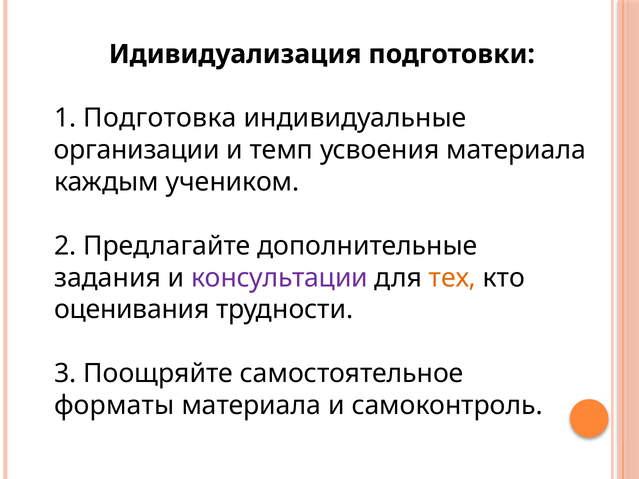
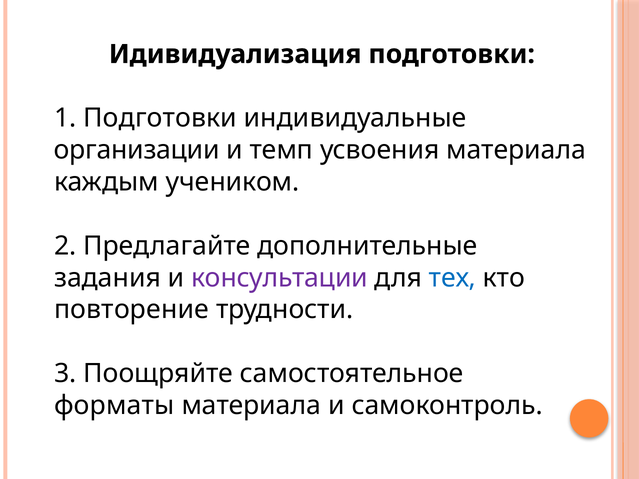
1 Подготовка: Подготовка -> Подготовки (160, 118)
тех colour: orange -> blue (452, 278)
оценивания: оценивания -> повторение (132, 310)
